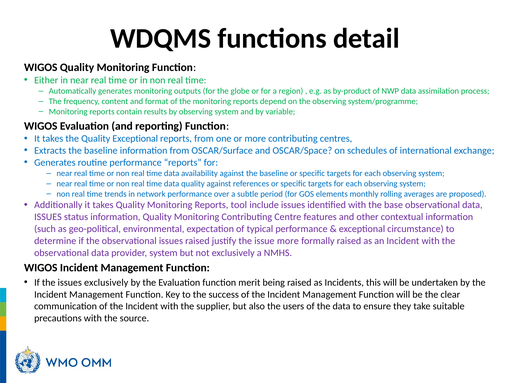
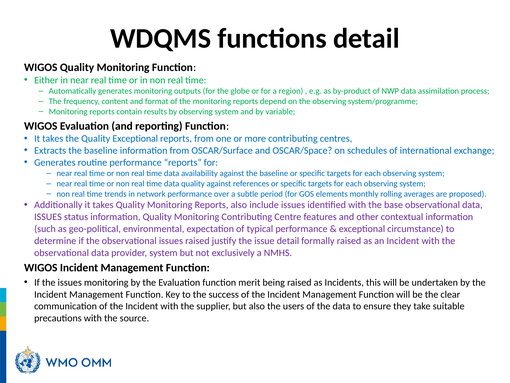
Reports tool: tool -> also (239, 205)
issue more: more -> detail (288, 241)
issues exclusively: exclusively -> monitoring (106, 282)
